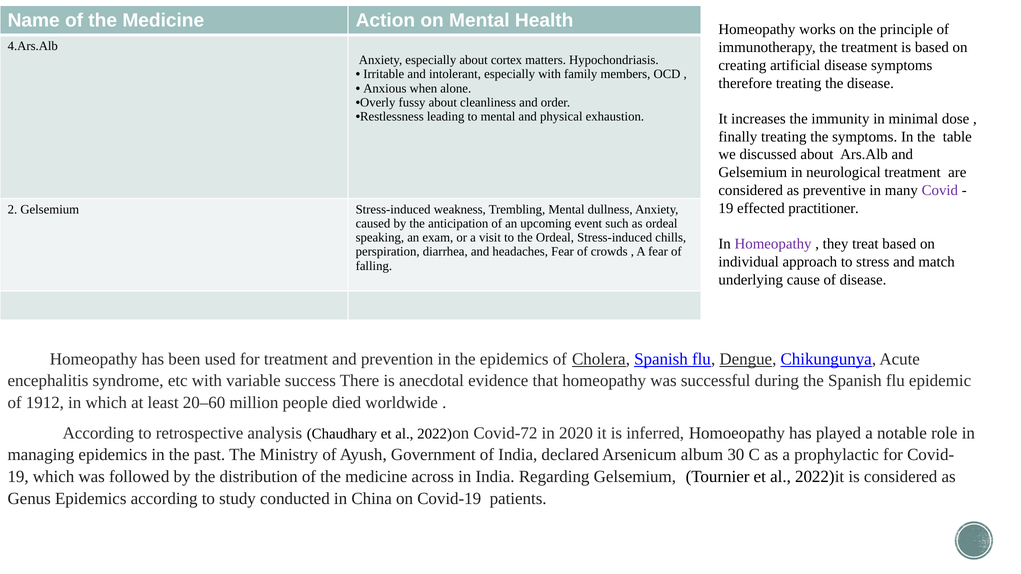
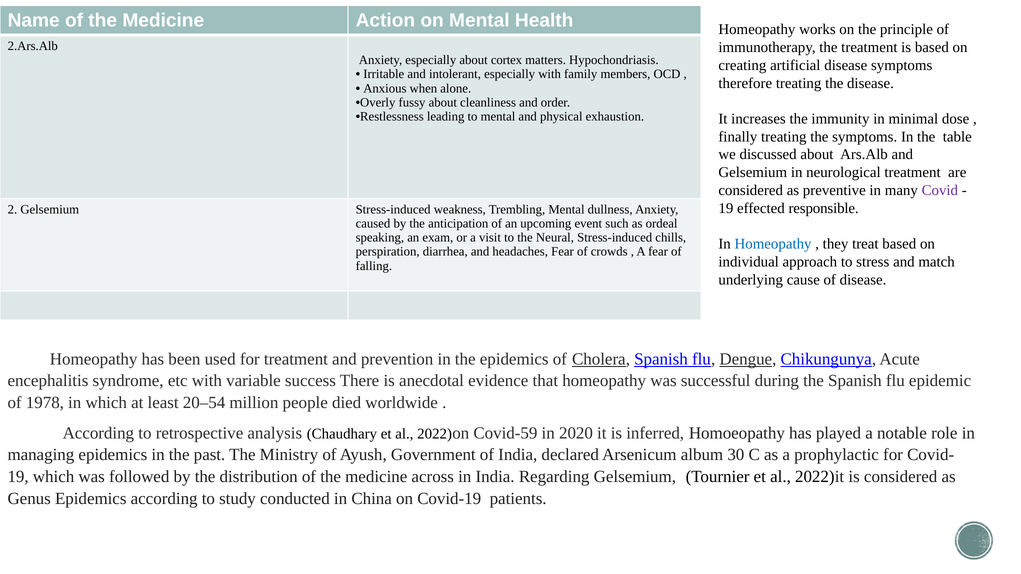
4.Ars.Alb: 4.Ars.Alb -> 2.Ars.Alb (33, 46)
practitioner: practitioner -> responsible (824, 208)
the Ordeal: Ordeal -> Neural (555, 238)
Homeopathy colour: purple -> blue (773, 244)
1912: 1912 -> 1978 (45, 403)
20–60: 20–60 -> 20–54 (204, 403)
Covid-72: Covid-72 -> Covid-59 (505, 433)
